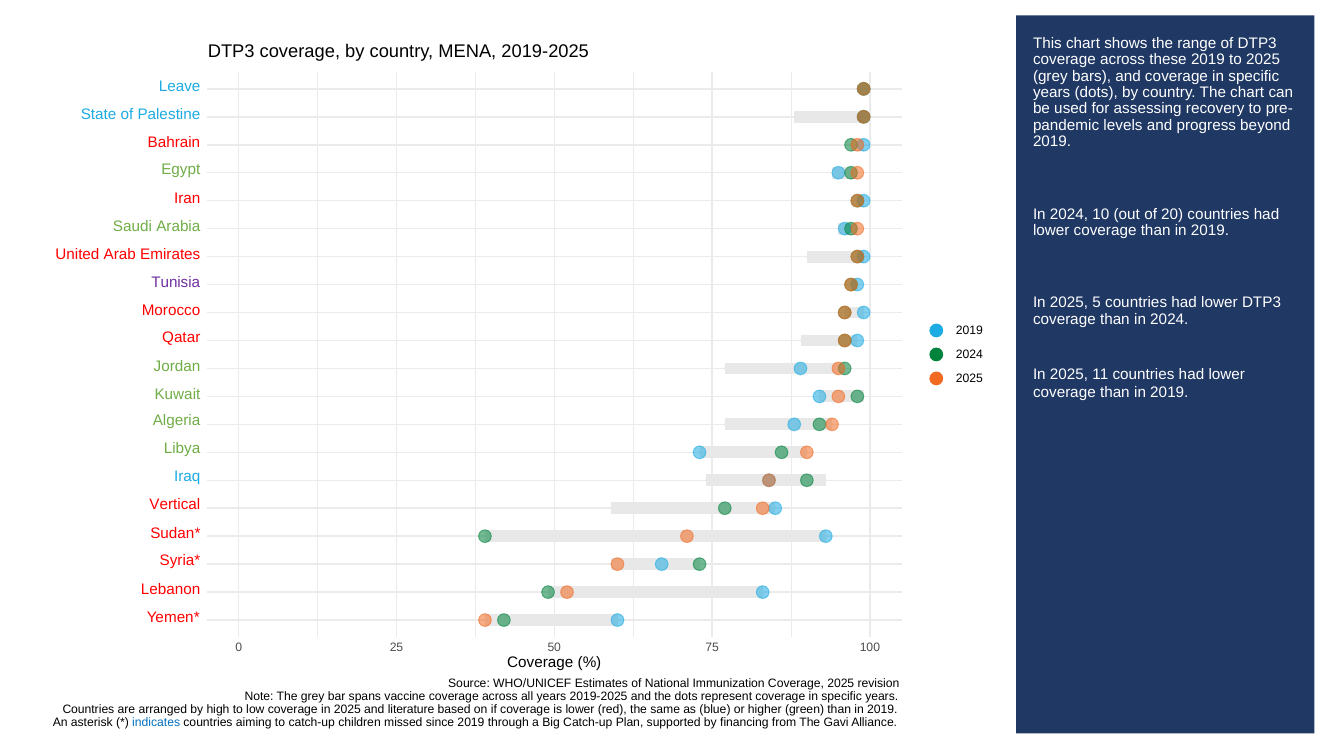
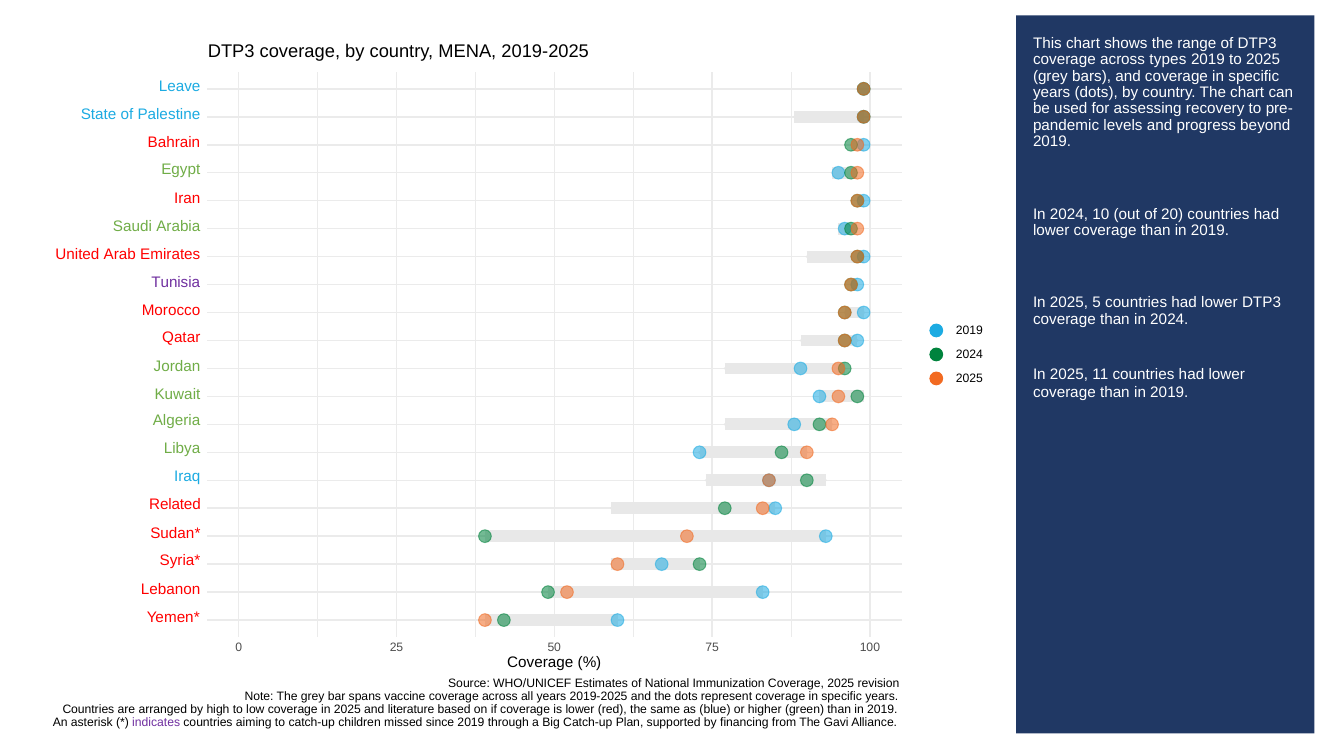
these: these -> types (1168, 60)
Vertical: Vertical -> Related (175, 504)
indicates colour: blue -> purple (156, 722)
